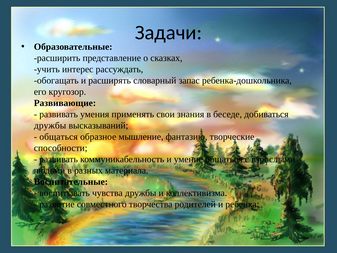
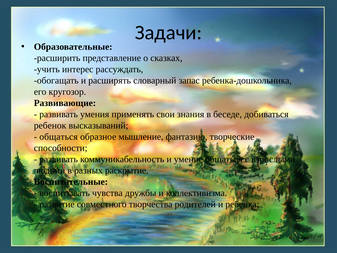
дружбы: дружбы -> ребенок (50, 125)
материала: материала -> раскрытие (127, 170)
